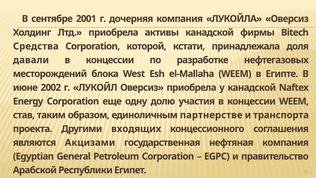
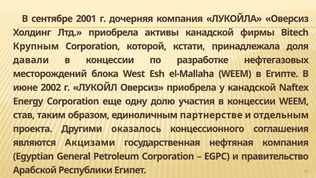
Средства: Средства -> Крупным (36, 46)
транспорта: транспорта -> отдельным (281, 115)
входящих: входящих -> оказалось (136, 129)
